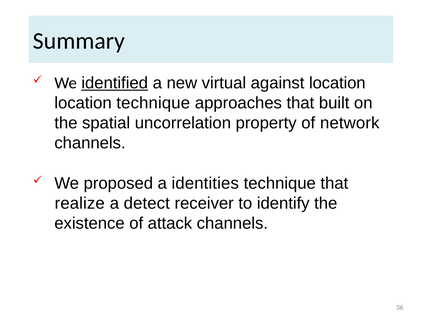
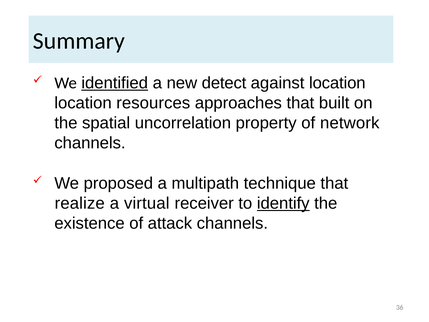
virtual: virtual -> detect (224, 83)
location technique: technique -> resources (153, 103)
identities: identities -> multipath (205, 183)
detect: detect -> virtual (147, 203)
identify underline: none -> present (283, 203)
